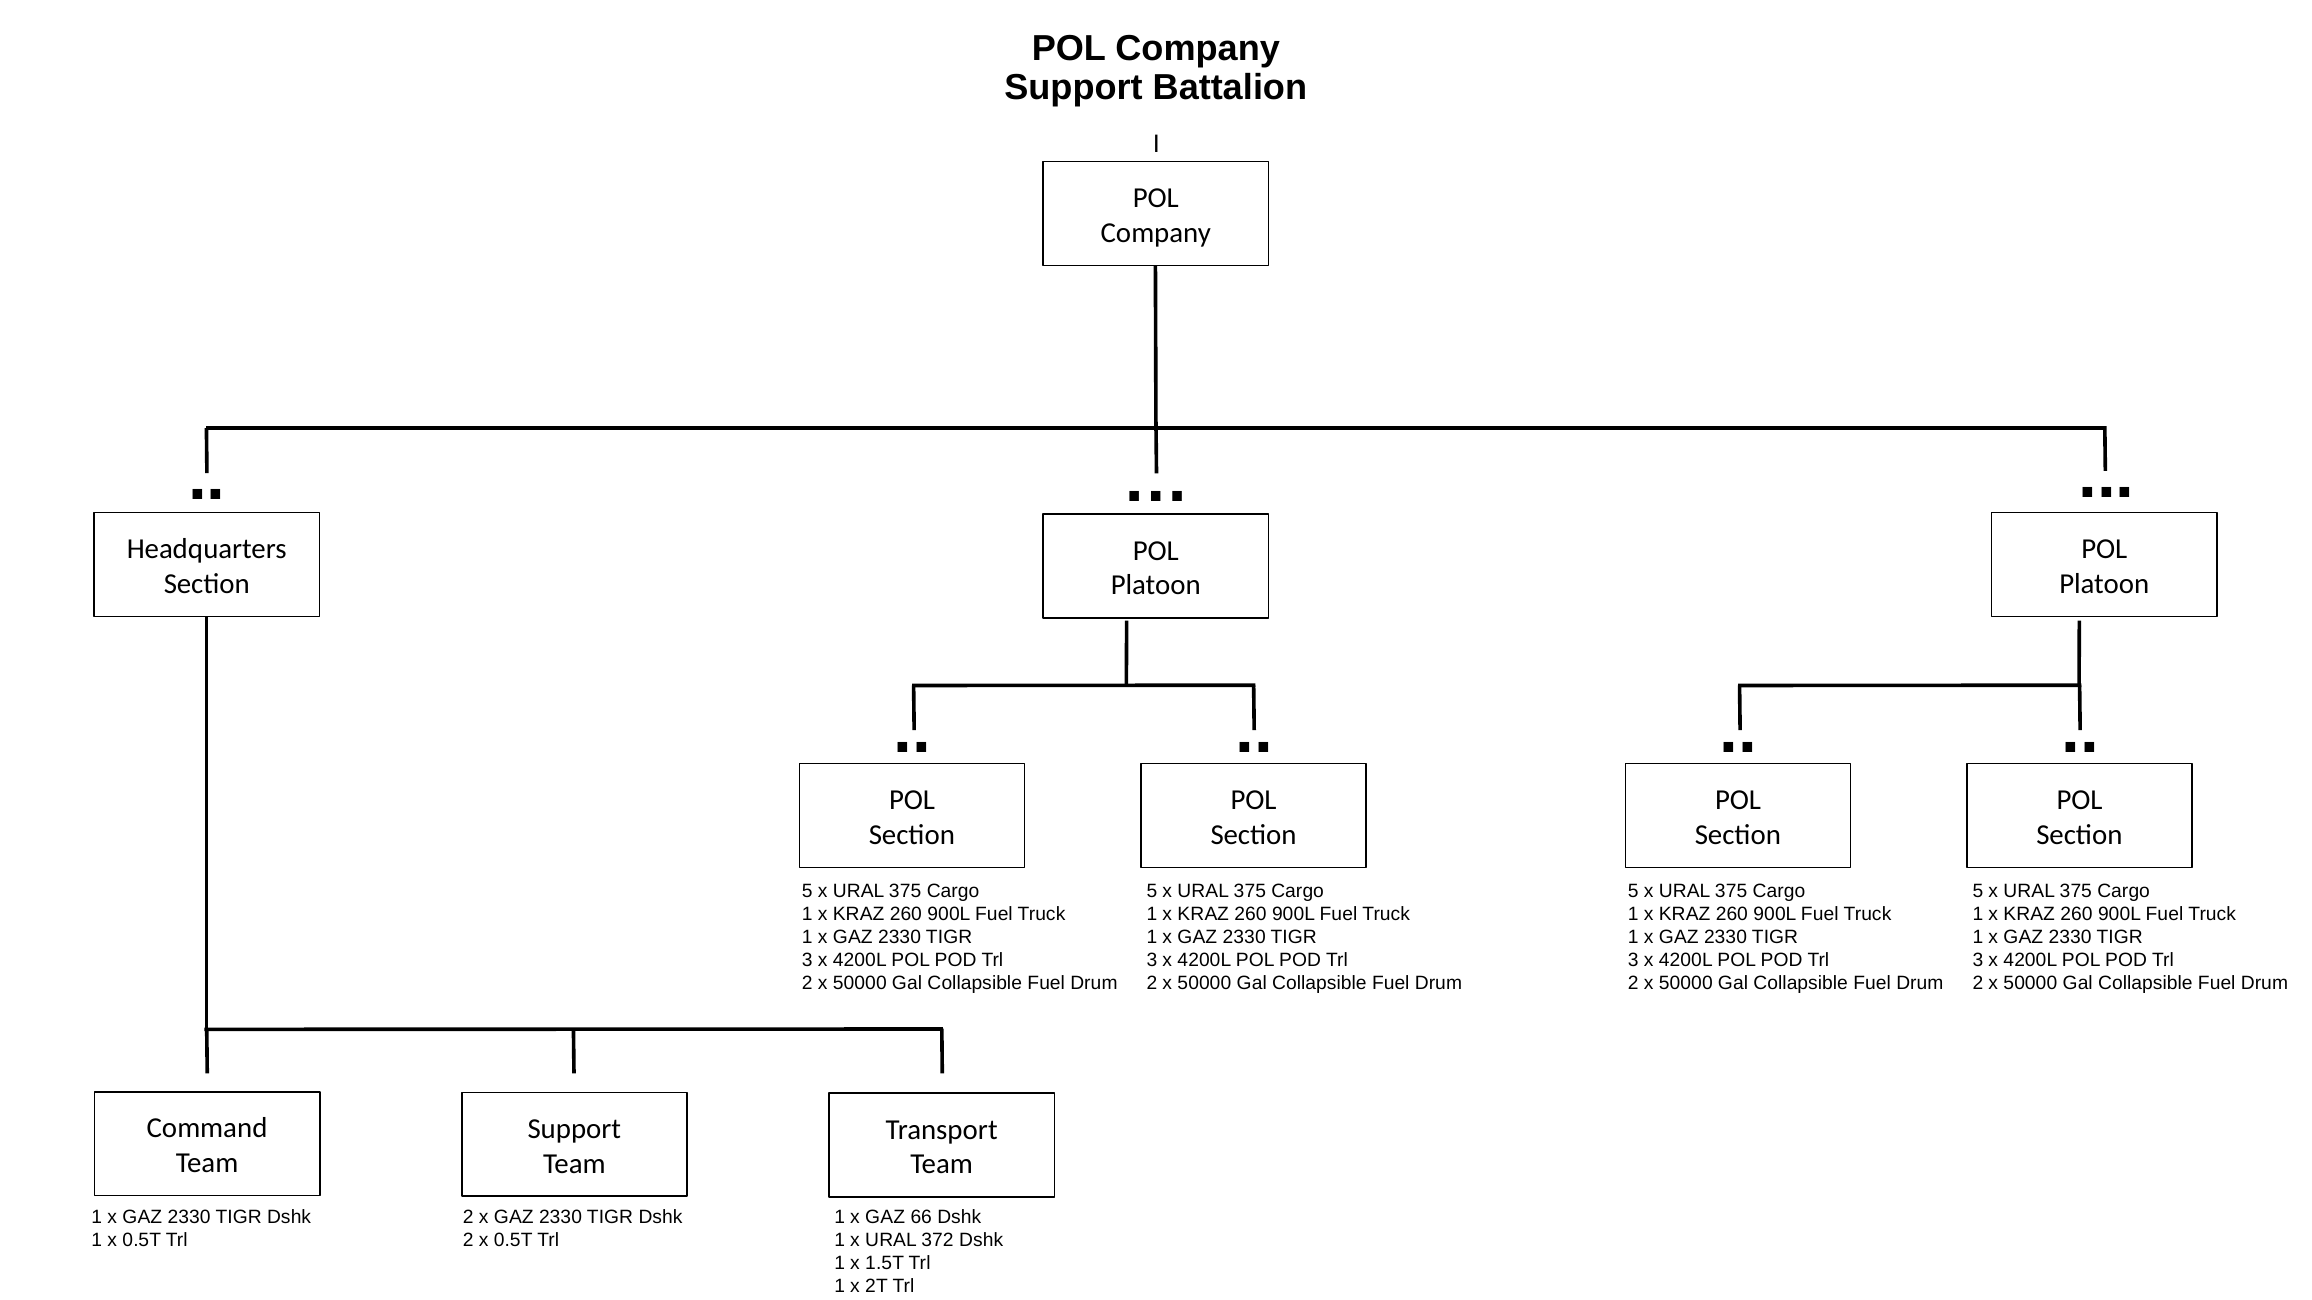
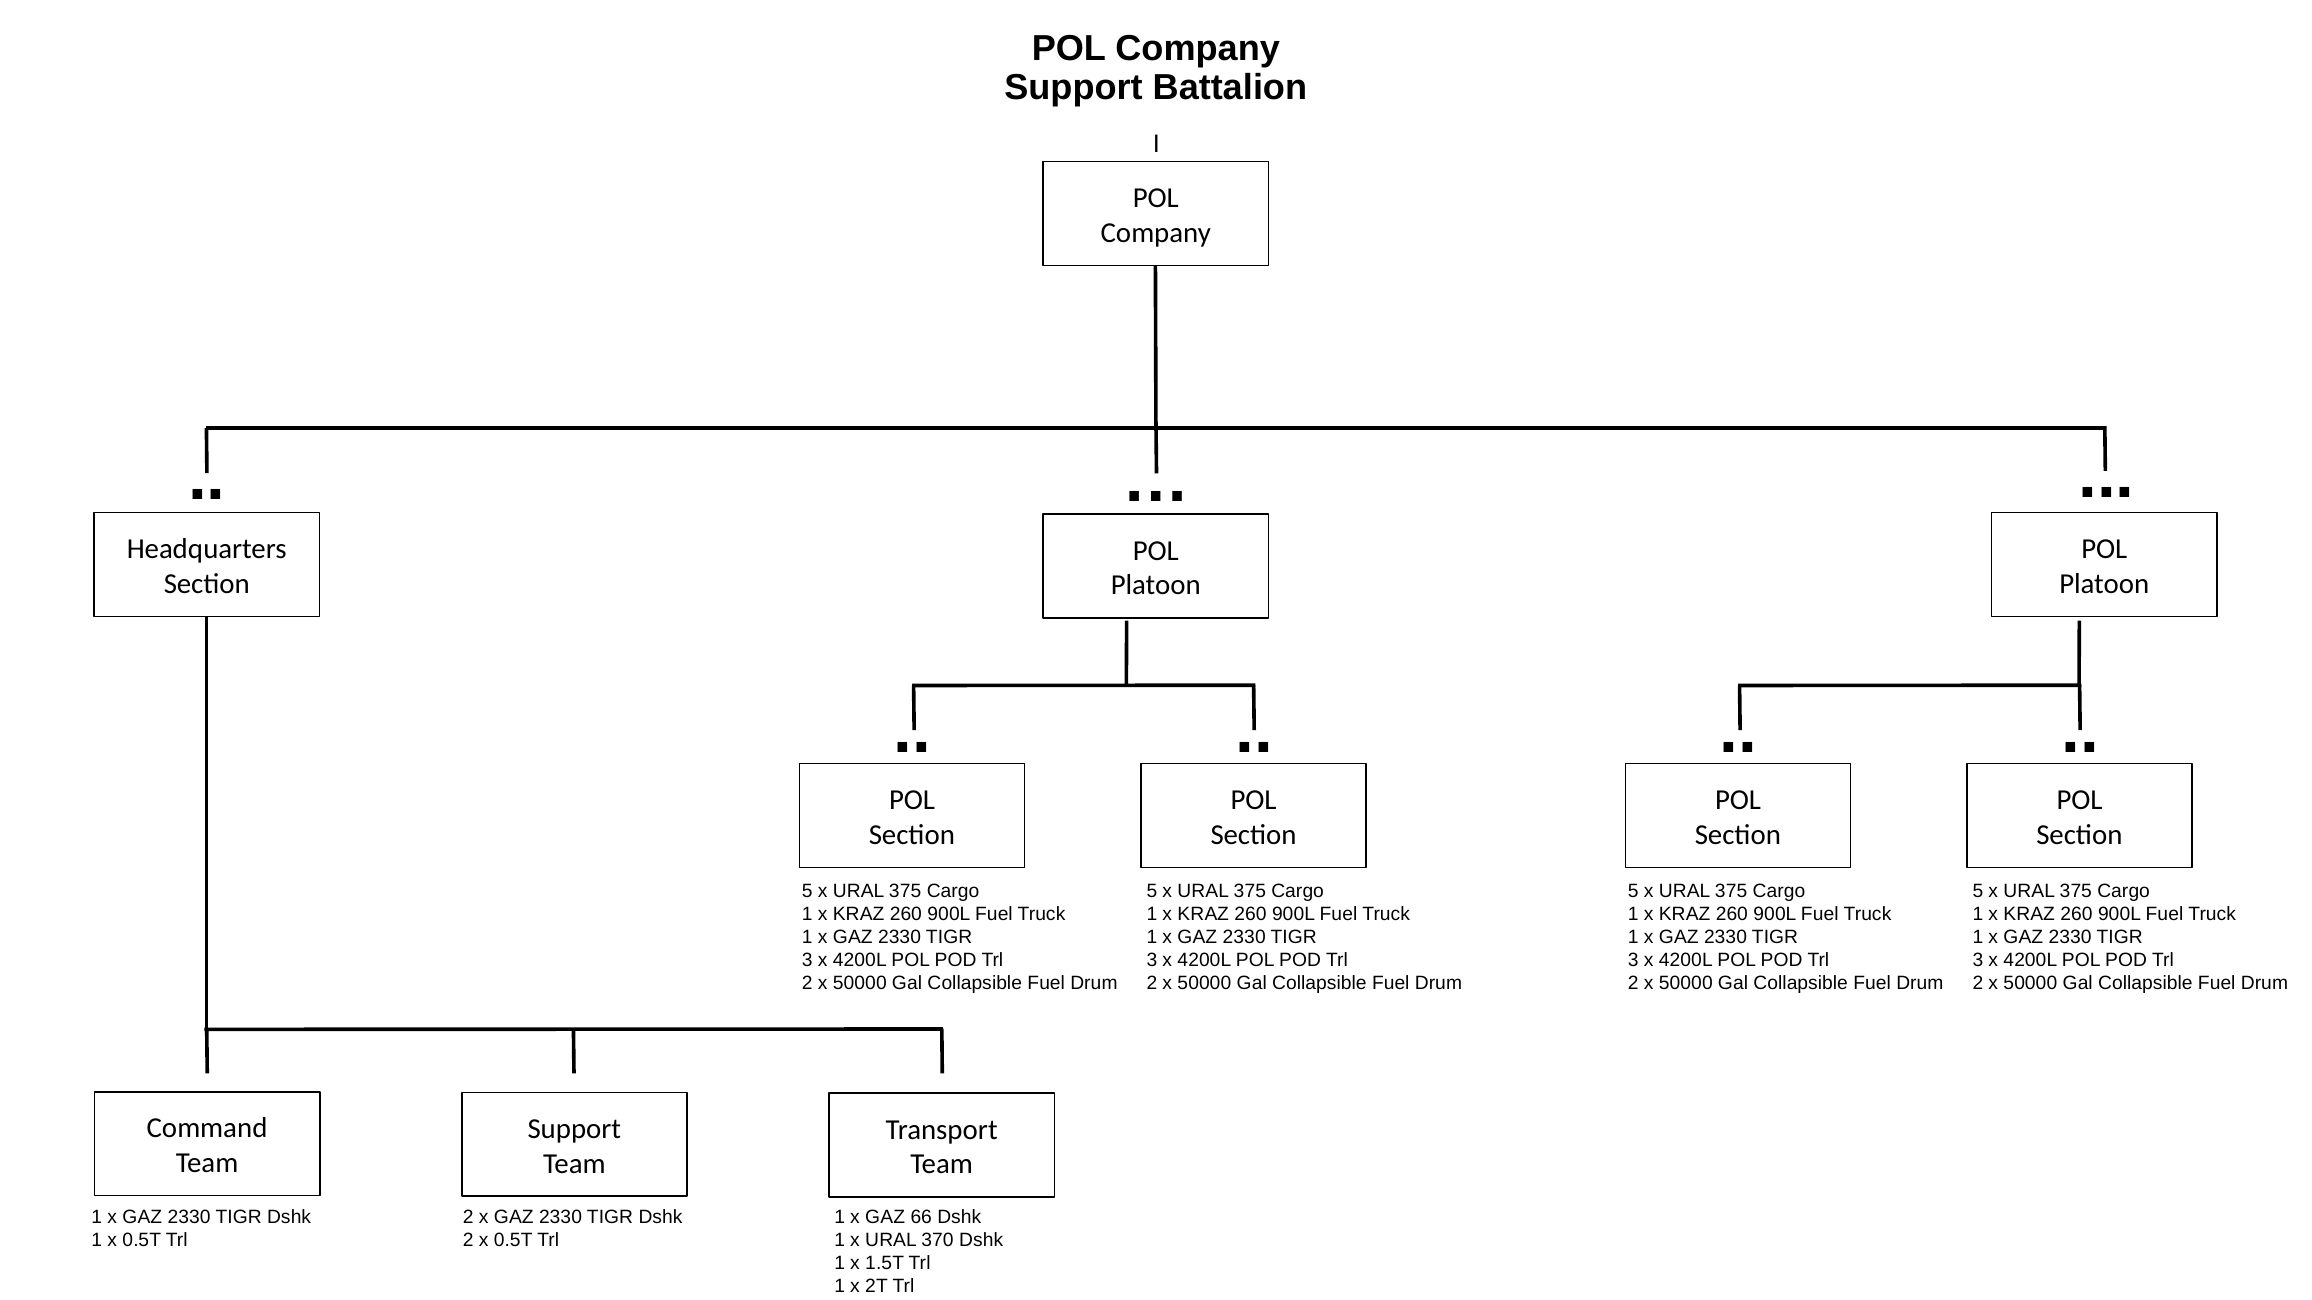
372: 372 -> 370 (938, 1241)
